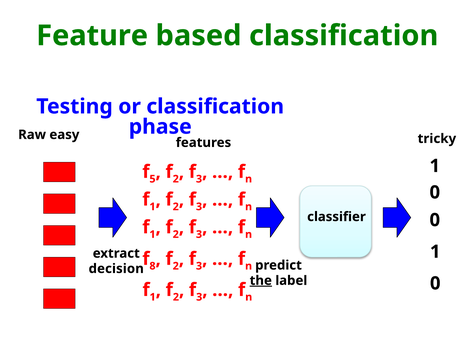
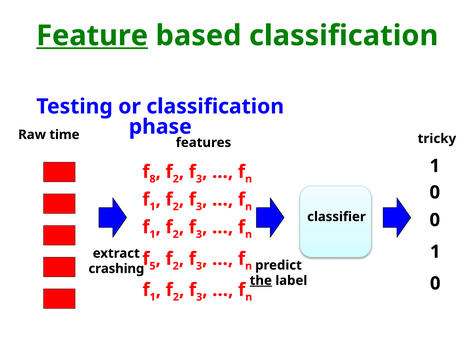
Feature underline: none -> present (92, 36)
easy: easy -> time (64, 135)
5: 5 -> 8 (152, 179)
8: 8 -> 5 (152, 266)
decision: decision -> crashing (116, 269)
